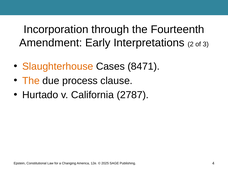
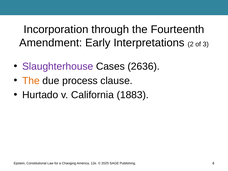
Slaughterhouse colour: orange -> purple (58, 66)
8471: 8471 -> 2636 (144, 66)
2787: 2787 -> 1883 (133, 95)
